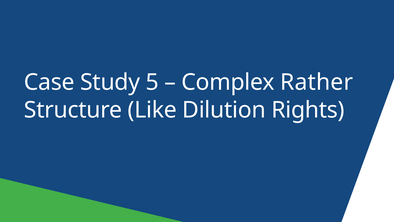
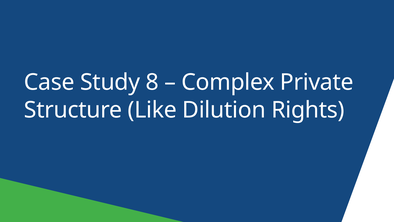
5: 5 -> 8 (152, 82)
Rather: Rather -> Private (317, 82)
